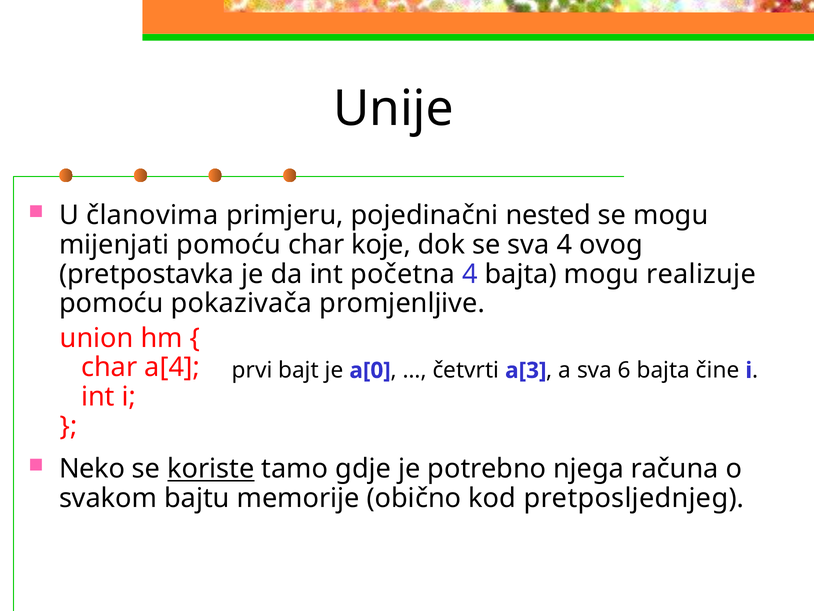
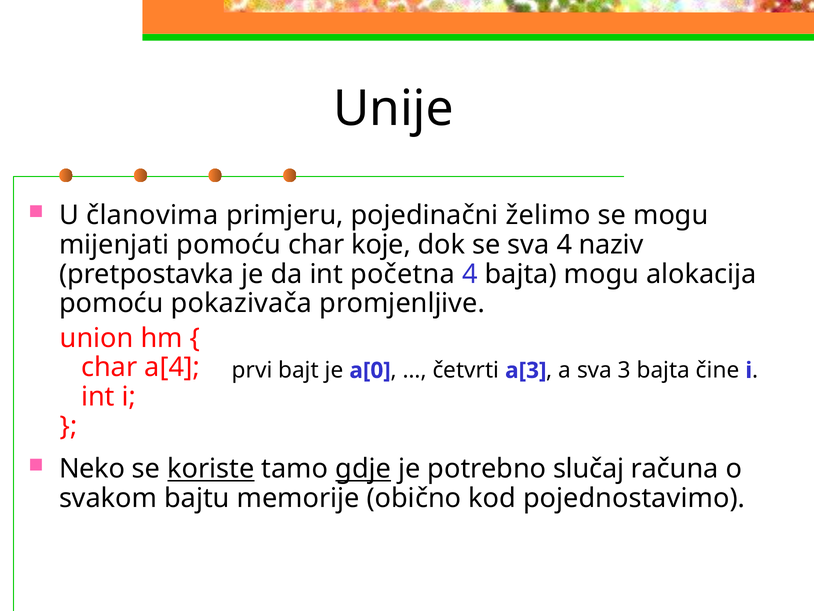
nested: nested -> želimo (548, 215)
ovog: ovog -> naziv (611, 245)
realizuje: realizuje -> alokacija (701, 274)
6: 6 -> 3 (624, 370)
gdje underline: none -> present (363, 469)
njega: njega -> slučaj (589, 469)
pretposljednjeg: pretposljednjeg -> pojednostavimo (634, 498)
